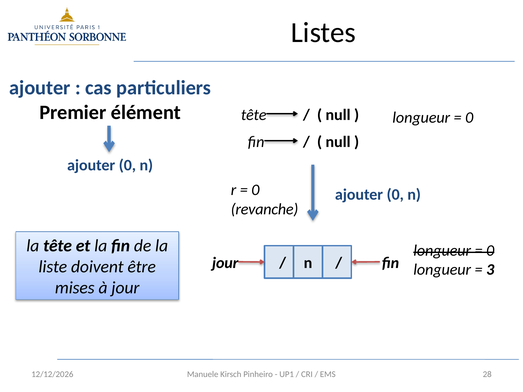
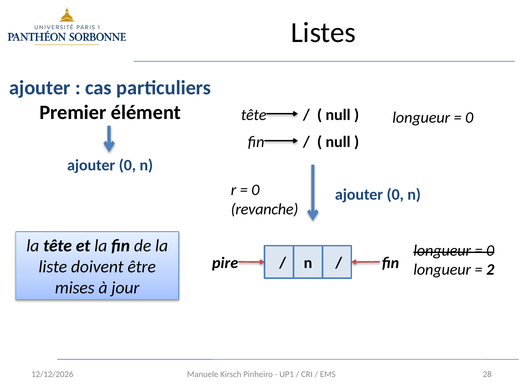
jour: jour -> pire (225, 263)
3: 3 -> 2 (490, 270)
